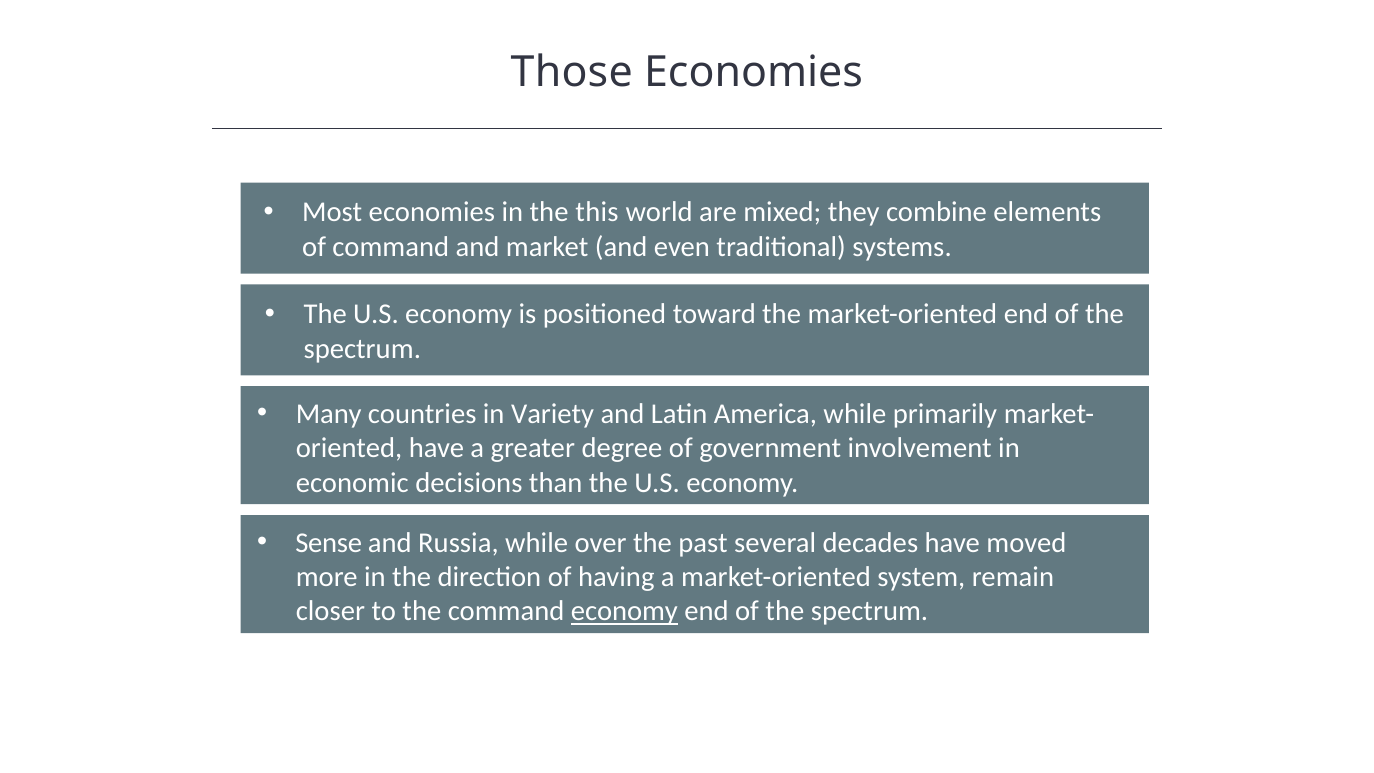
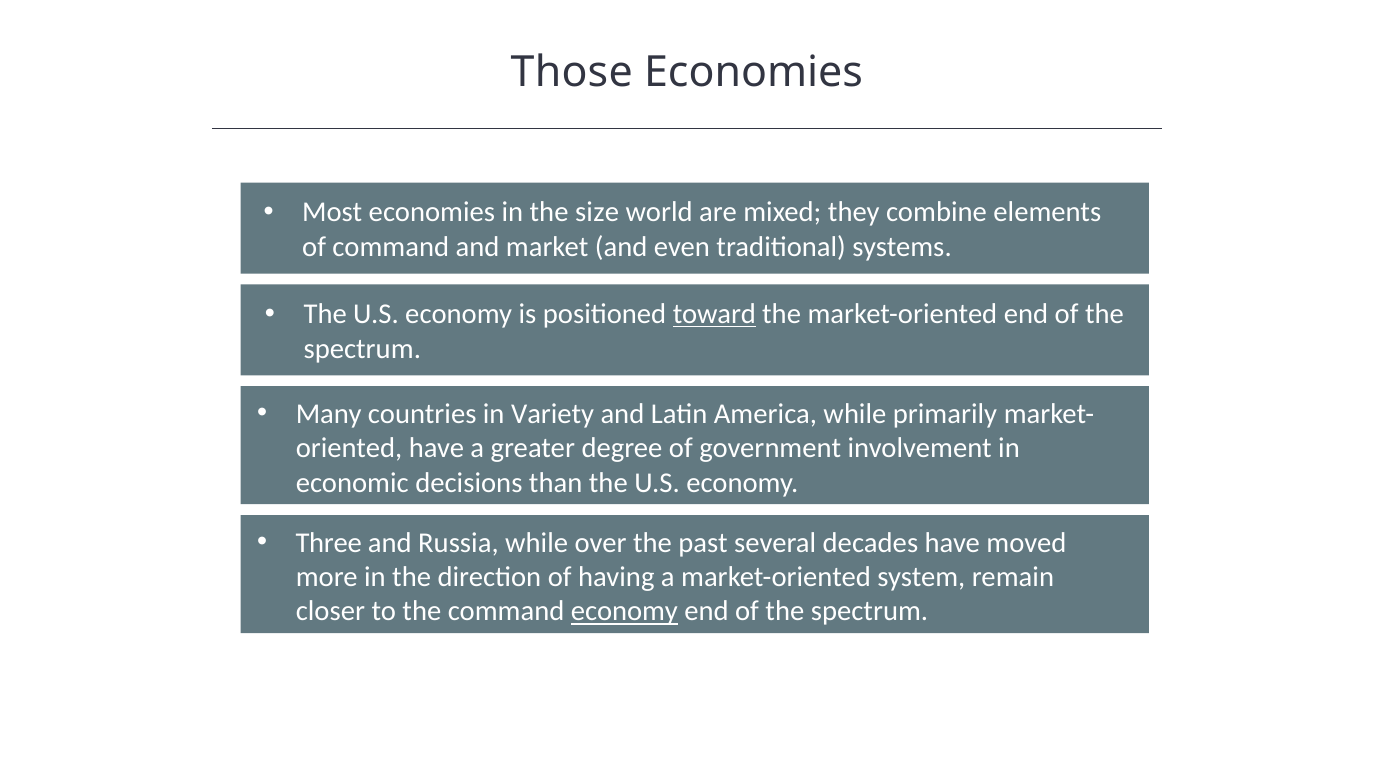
this: this -> size (597, 212)
toward underline: none -> present (714, 314)
Sense: Sense -> Three (329, 543)
